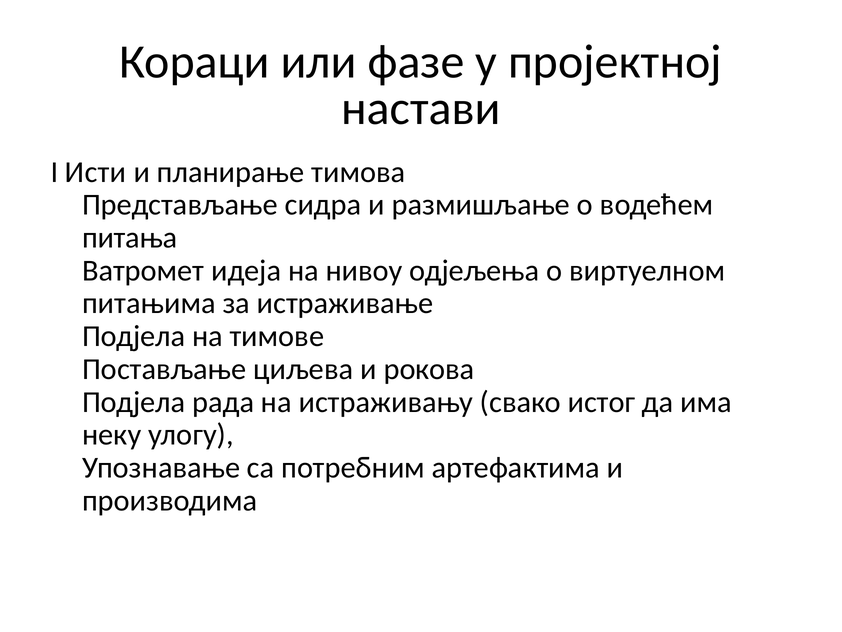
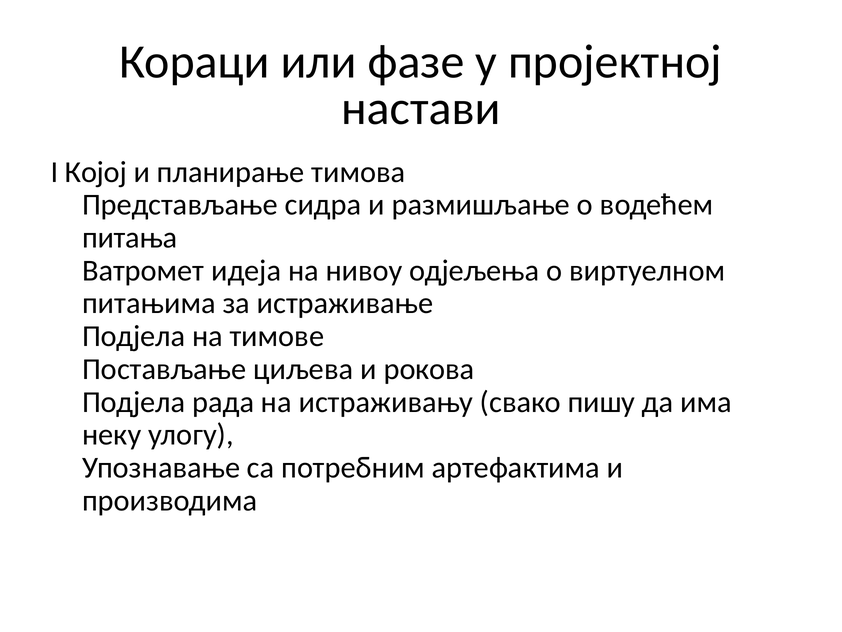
Исти: Исти -> Којој (96, 172)
истог: истог -> пишу (602, 402)
